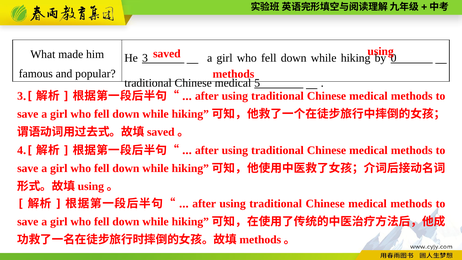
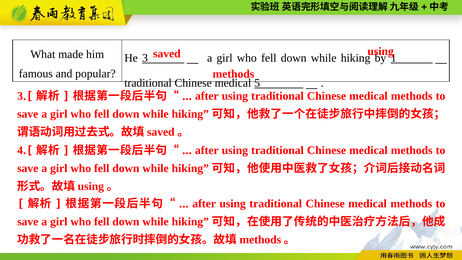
0: 0 -> 1 (394, 58)
